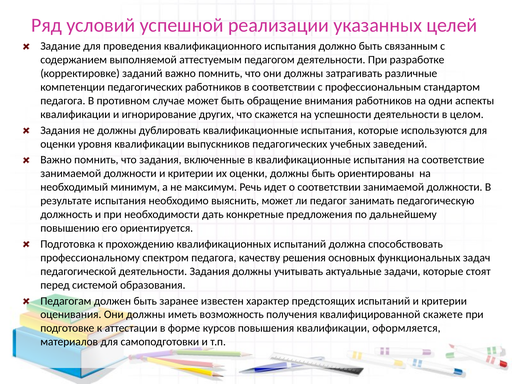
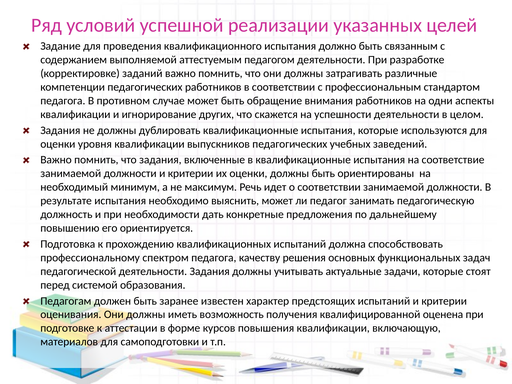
скажете: скажете -> оценена (443, 315)
оформляется: оформляется -> включающую (406, 328)
